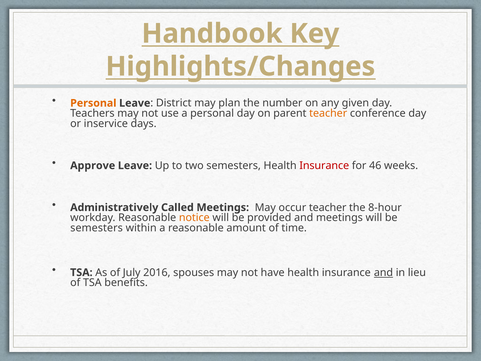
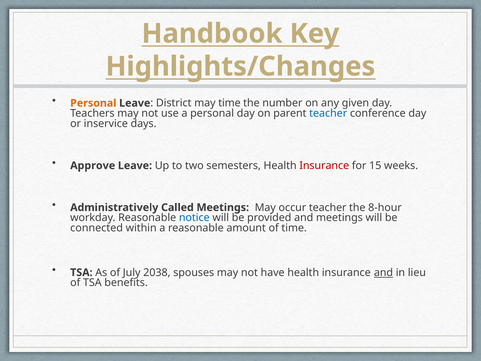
may plan: plan -> time (229, 103)
teacher colour: orange -> blue (328, 113)
46: 46 -> 15 (375, 165)
notice colour: orange -> blue (194, 218)
semesters: semesters -> connected (97, 228)
2016: 2016 -> 2038 (157, 272)
